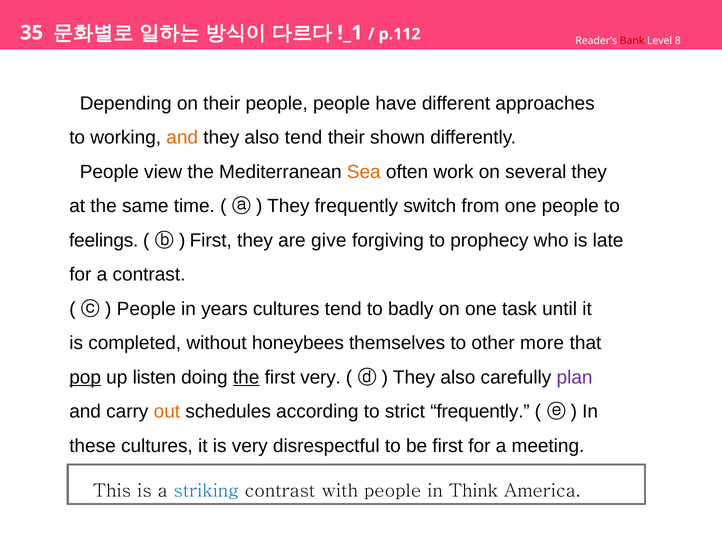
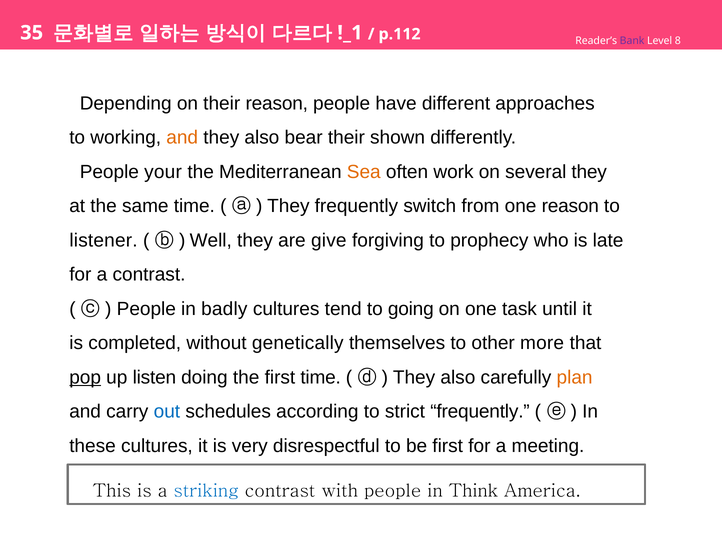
Bank colour: red -> purple (632, 41)
their people: people -> reason (277, 103)
also tend: tend -> bear (304, 138)
view: view -> your (163, 172)
one people: people -> reason (570, 206)
feelings: feelings -> listener (104, 241)
First: First -> Well (211, 241)
years: years -> badly (224, 309)
badly: badly -> going (411, 309)
honeybees: honeybees -> genetically (298, 343)
the underline: present -> none (246, 378)
first very: very -> time (321, 378)
plan colour: purple -> orange (575, 378)
out colour: orange -> blue (167, 412)
